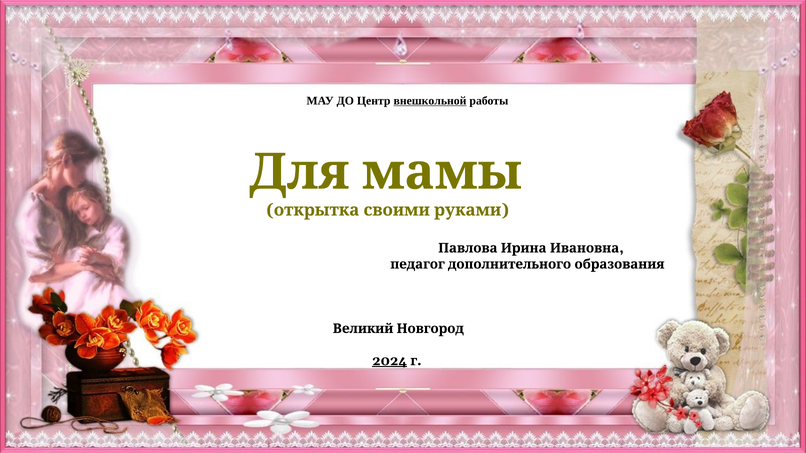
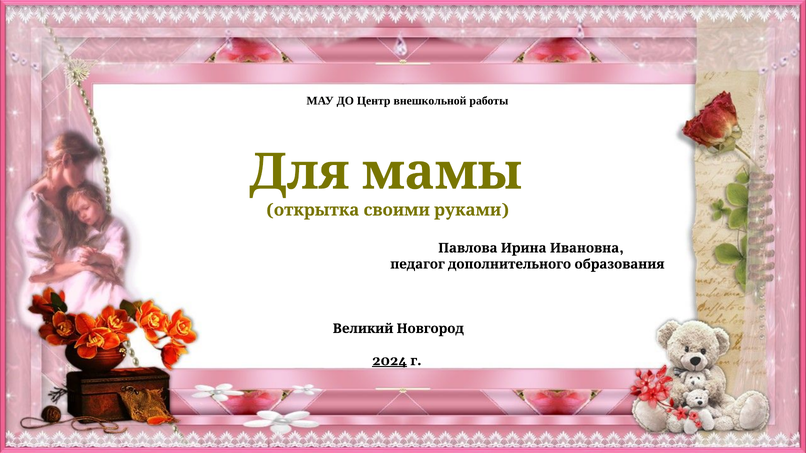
внешкольной underline: present -> none (430, 101)
